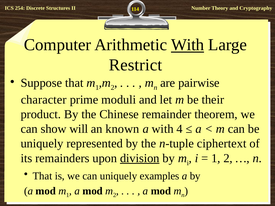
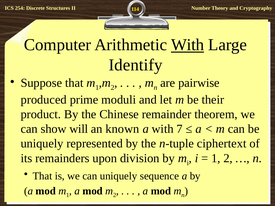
Restrict: Restrict -> Identify (136, 65)
character: character -> produced (44, 100)
4: 4 -> 7 (180, 129)
division underline: present -> none (140, 158)
examples: examples -> sequence (159, 176)
